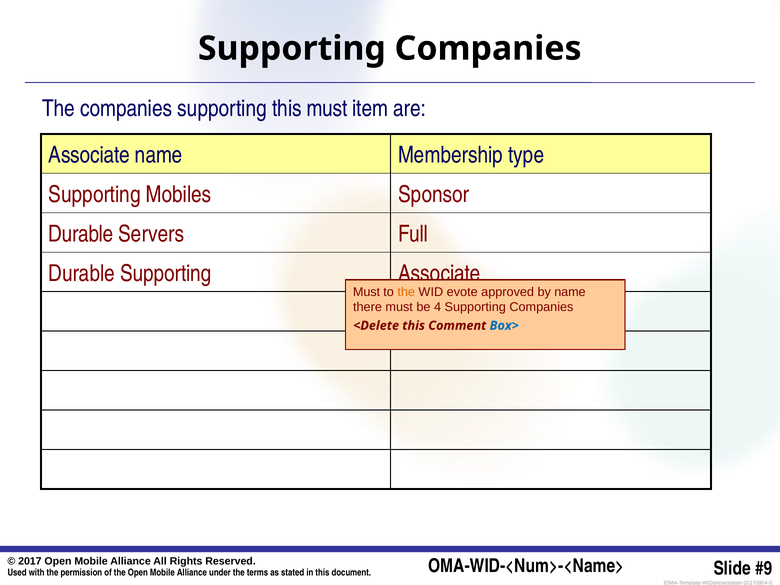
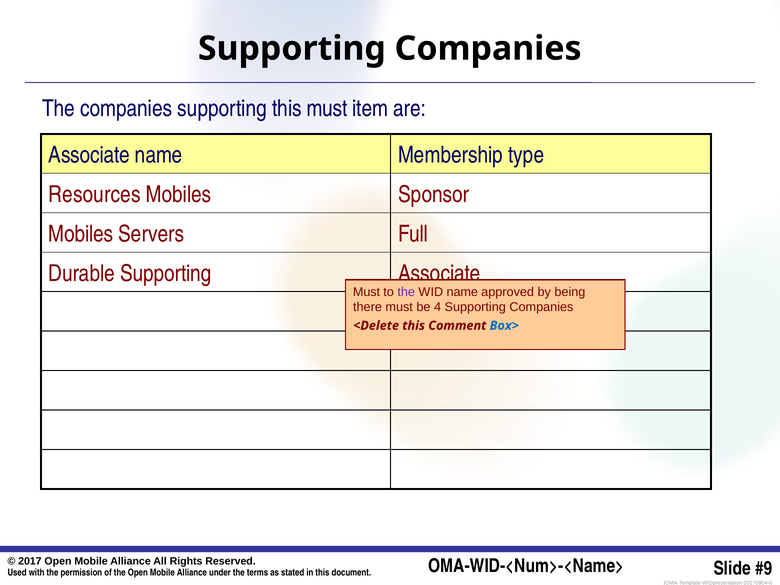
Supporting: Supporting -> Resources (95, 195)
Durable: Durable -> Mobiles (81, 234)
the colour: orange -> purple (406, 292)
WID evote: evote -> name (462, 292)
by name: name -> being (570, 292)
